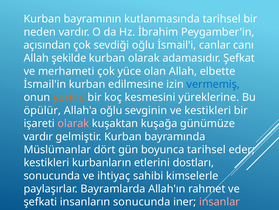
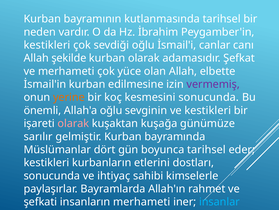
açısından: açısından -> kestikleri (47, 45)
vermemiş colour: blue -> purple (213, 84)
kesmesini yüreklerine: yüreklerine -> sonucunda (209, 97)
öpülür: öpülür -> önemli (42, 110)
vardır: vardır -> sarılır (38, 136)
insanların sonucunda: sonucunda -> merhameti (142, 201)
insanlar colour: pink -> light blue (219, 201)
